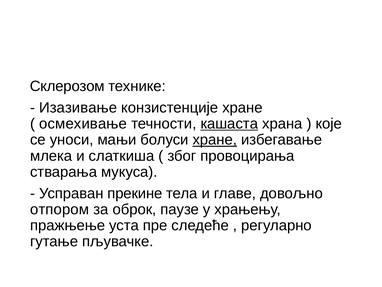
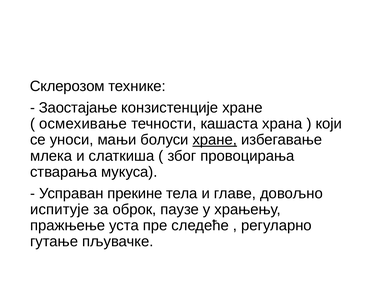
Изазивање: Изазивање -> Заостајање (78, 107)
кашаста underline: present -> none (229, 124)
које: које -> који (329, 124)
отпором: отпором -> испитује (60, 209)
